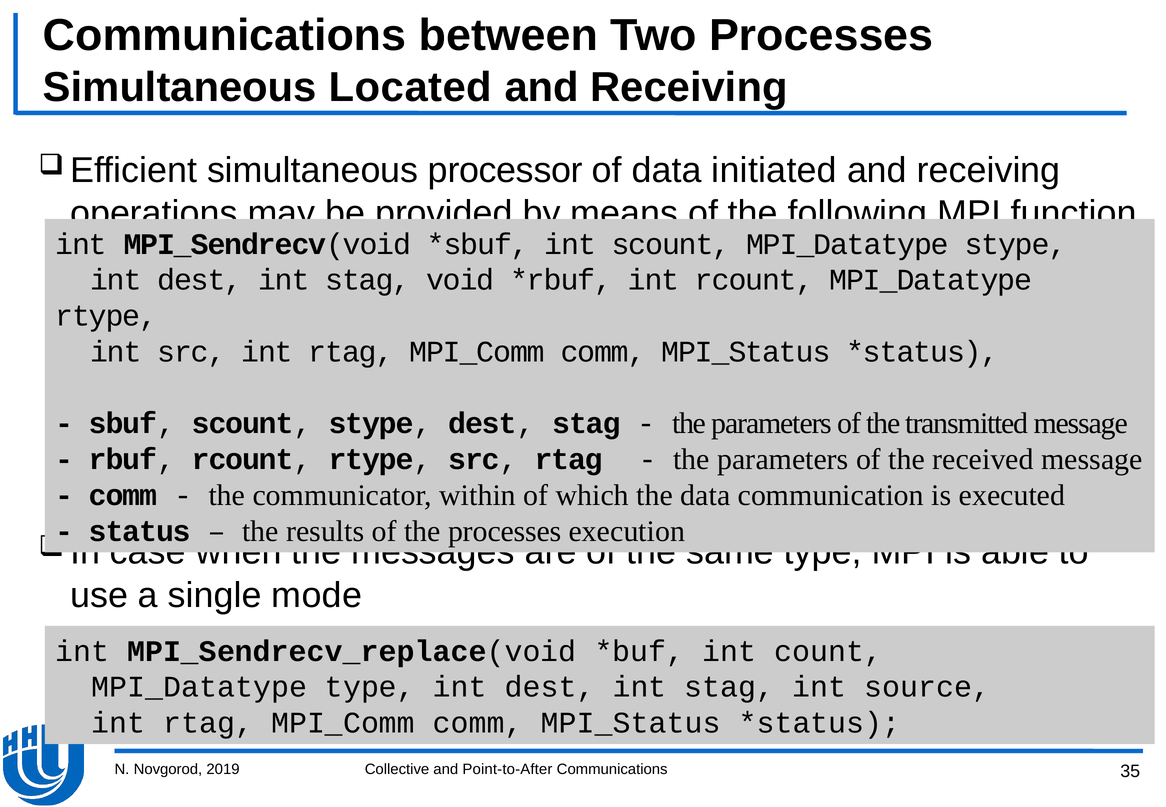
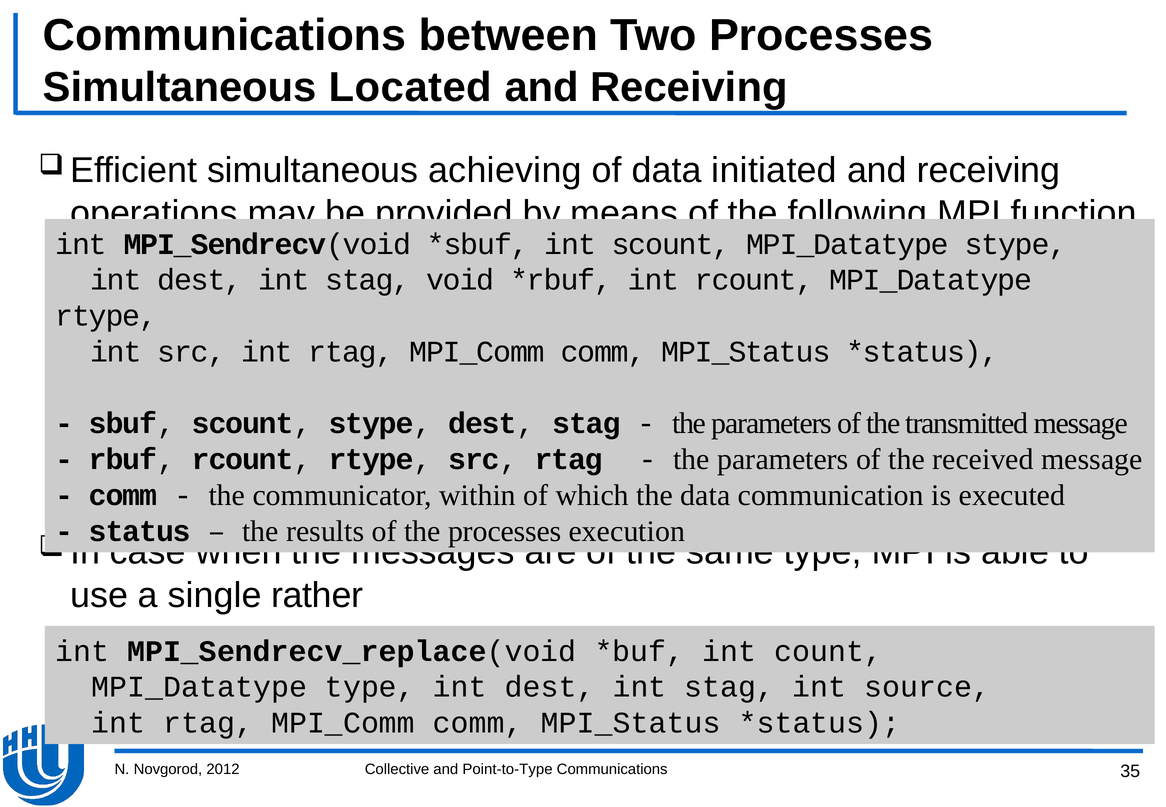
processor: processor -> achieving (505, 170)
mode: mode -> rather (317, 595)
2019: 2019 -> 2012 (223, 770)
Point-to-After: Point-to-After -> Point-to-Type (507, 770)
